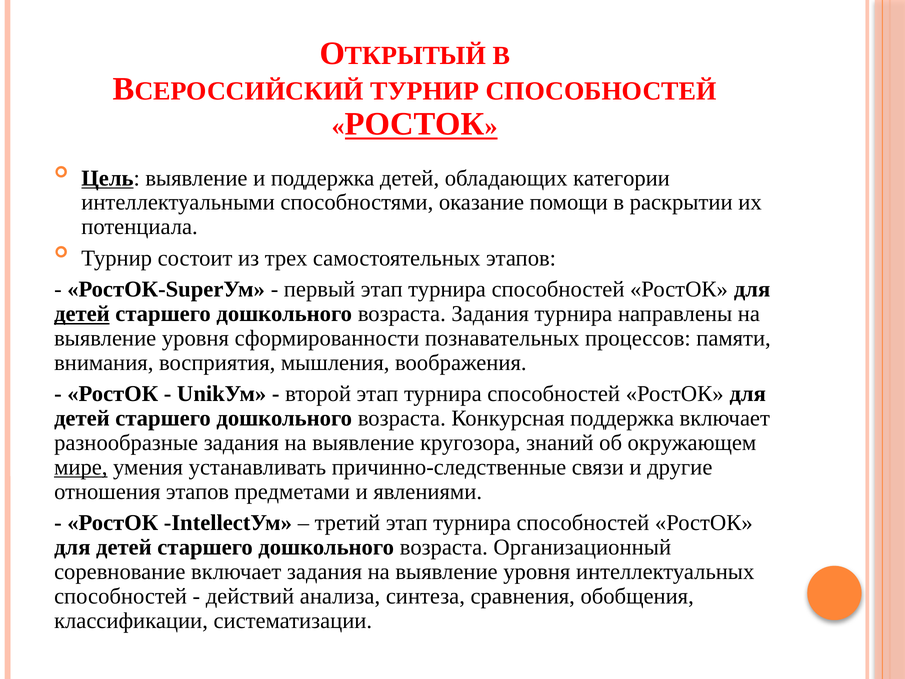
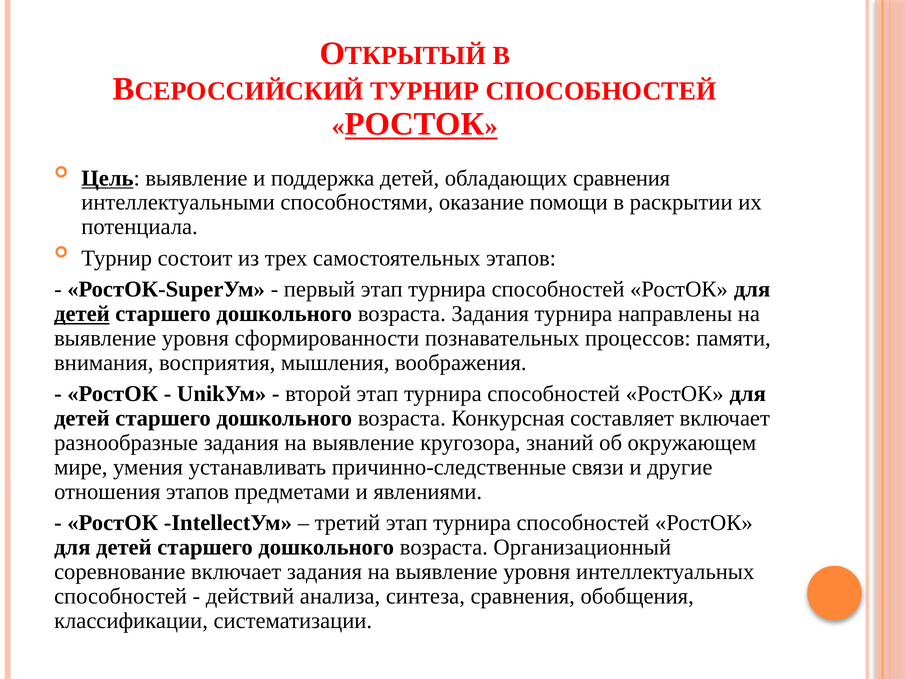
обладающих категории: категории -> сравнения (622, 178)
Конкурсная поддержка: поддержка -> составляет (622, 418)
мире underline: present -> none (81, 467)
